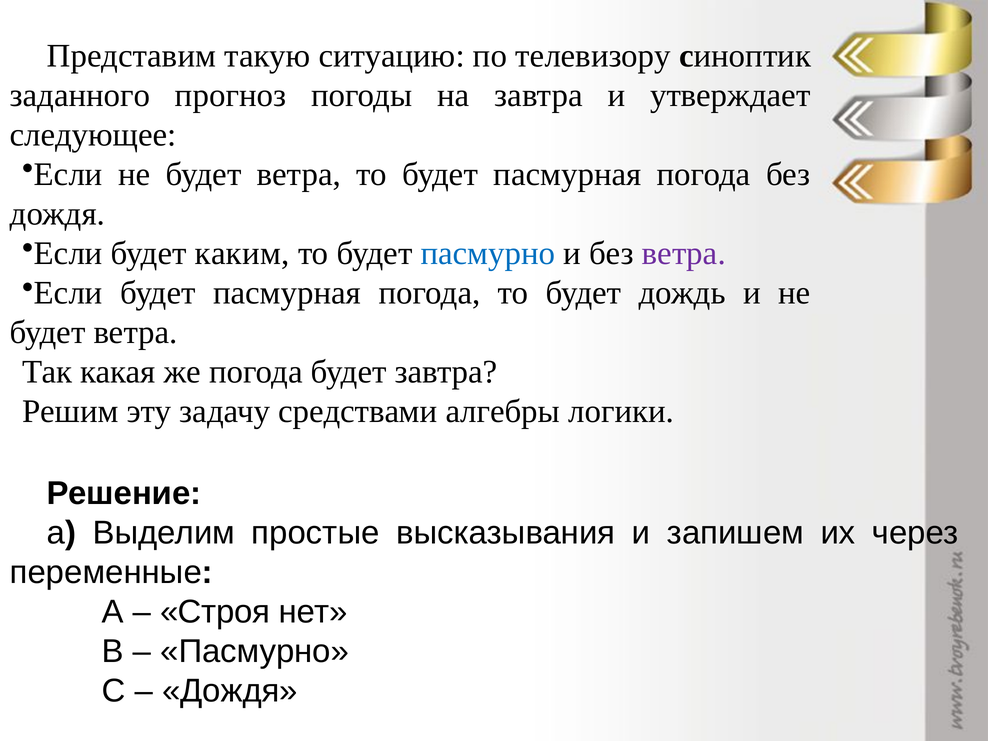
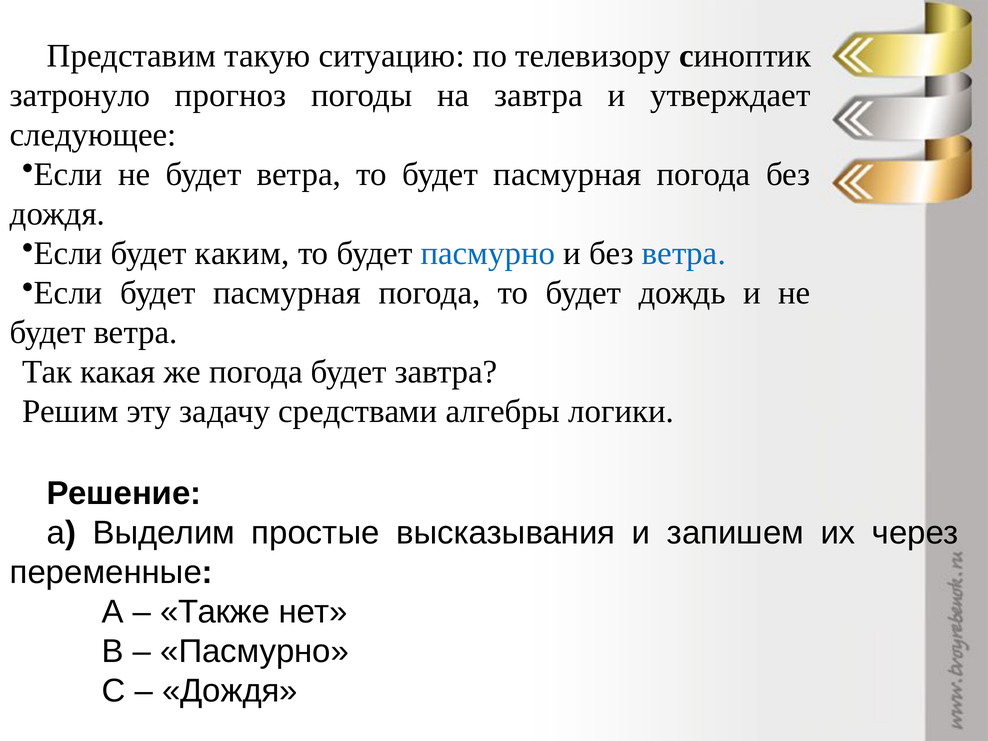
заданного: заданного -> затронуло (80, 95)
ветра colour: purple -> blue (684, 254)
Строя: Строя -> Также (215, 612)
